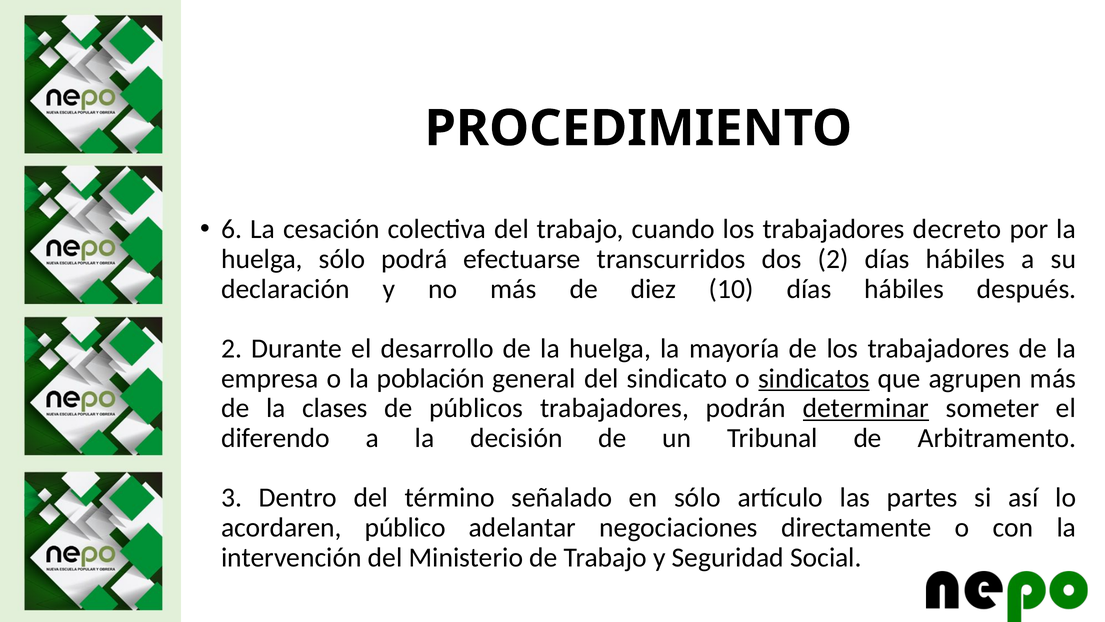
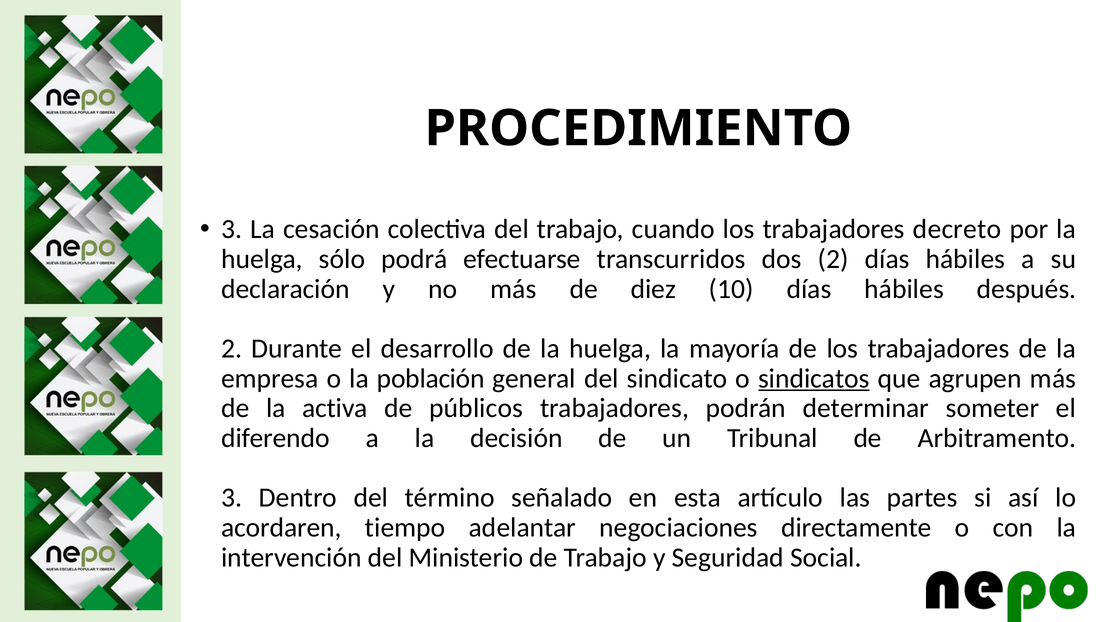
6: 6 -> 3 (232, 229)
clases: clases -> activa (335, 408)
determinar underline: present -> none (866, 408)
en sólo: sólo -> esta (697, 497)
público: público -> tiempo (405, 527)
